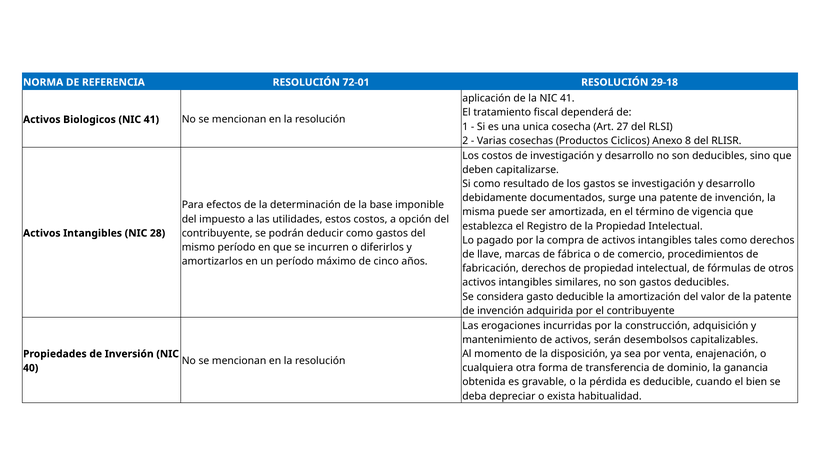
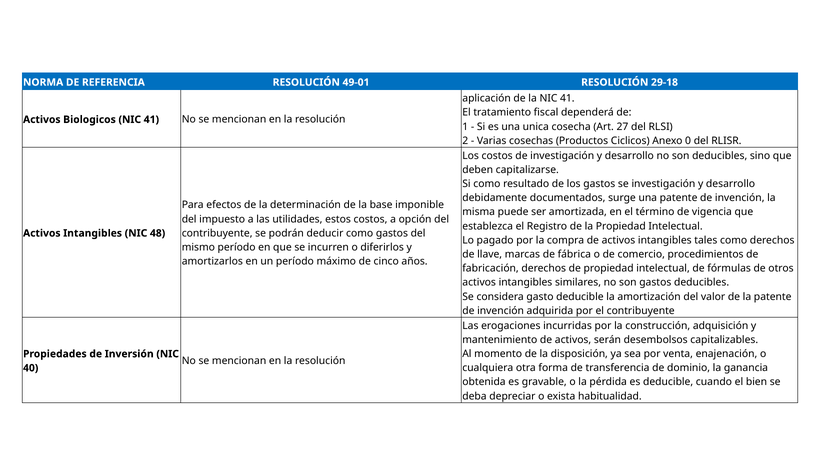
72-01: 72-01 -> 49-01 (356, 82)
8: 8 -> 0 (688, 141)
28: 28 -> 48 (158, 233)
